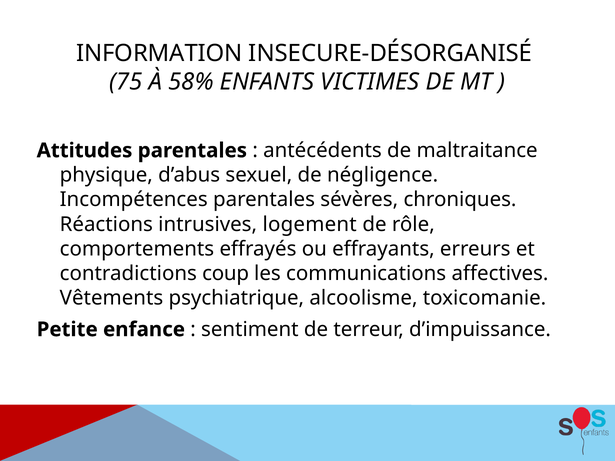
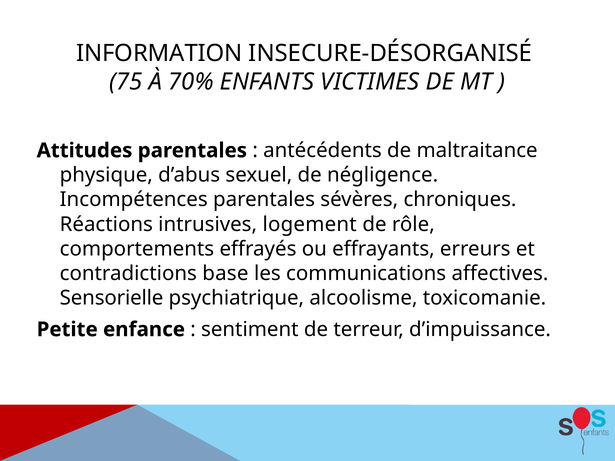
58%: 58% -> 70% (191, 82)
coup: coup -> base (225, 274)
Vêtements: Vêtements -> Sensorielle (112, 298)
